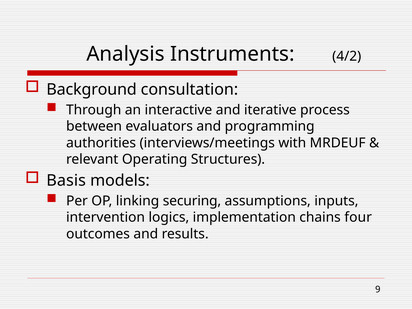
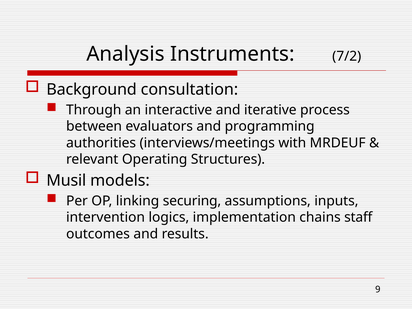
4/2: 4/2 -> 7/2 (347, 56)
Basis: Basis -> Musil (66, 181)
four: four -> staff (358, 217)
